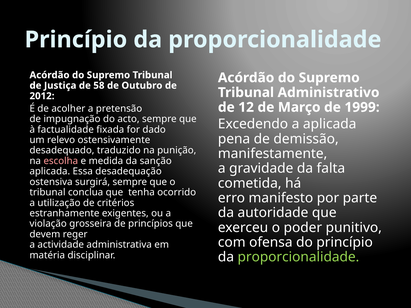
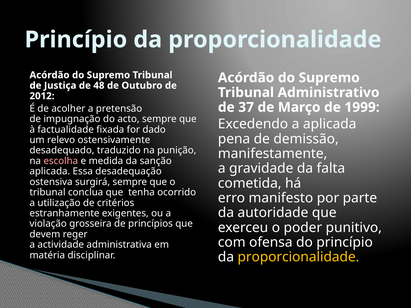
58: 58 -> 48 (99, 86)
12: 12 -> 37 (246, 107)
proporcionalidade colour: light green -> yellow (298, 257)
